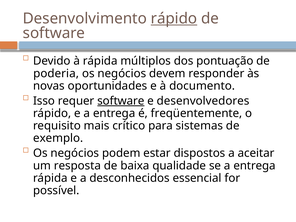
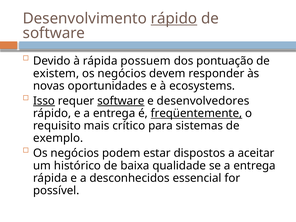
múltiplos: múltiplos -> possuem (146, 61)
poderia: poderia -> existem (56, 73)
documento: documento -> ecosystems (202, 86)
Isso underline: none -> present (44, 101)
freqüentemente underline: none -> present (196, 113)
resposta: resposta -> histórico (77, 166)
